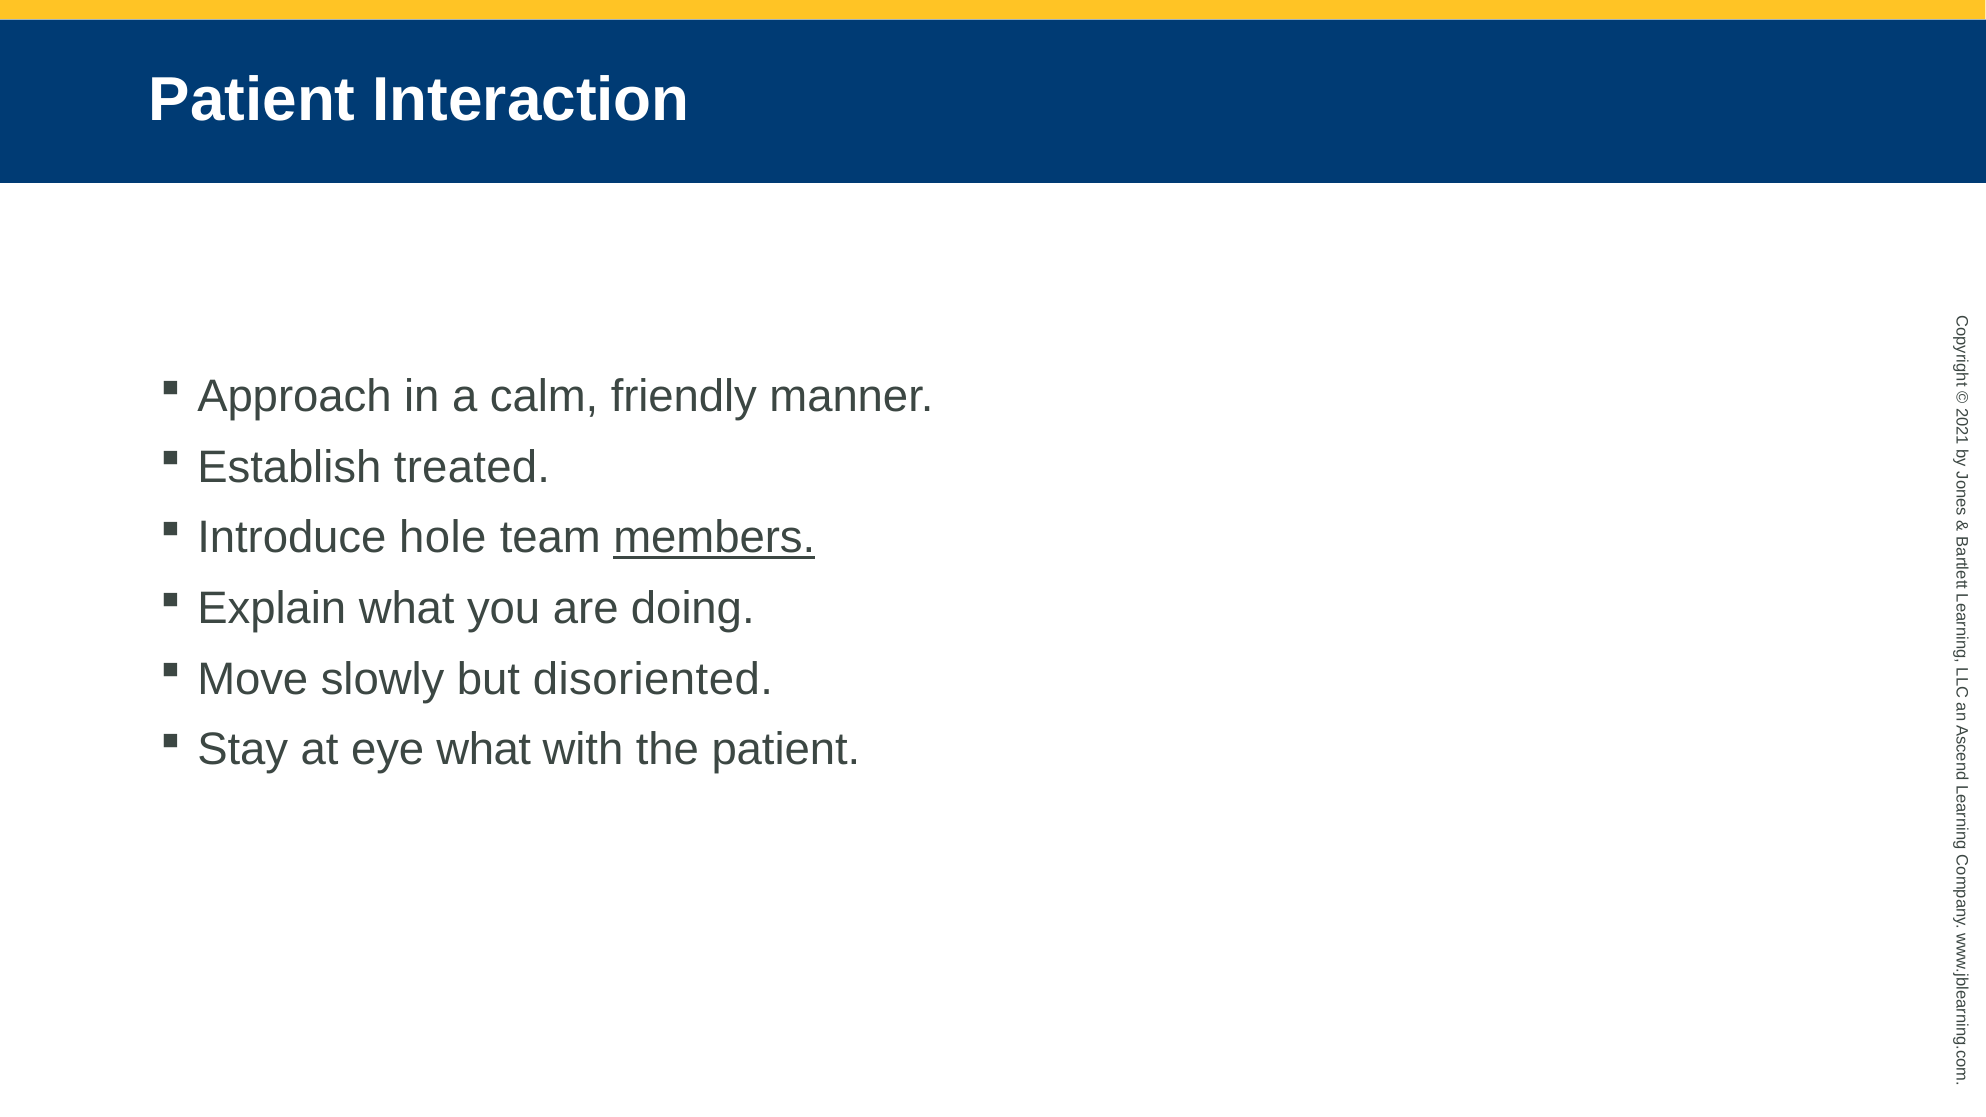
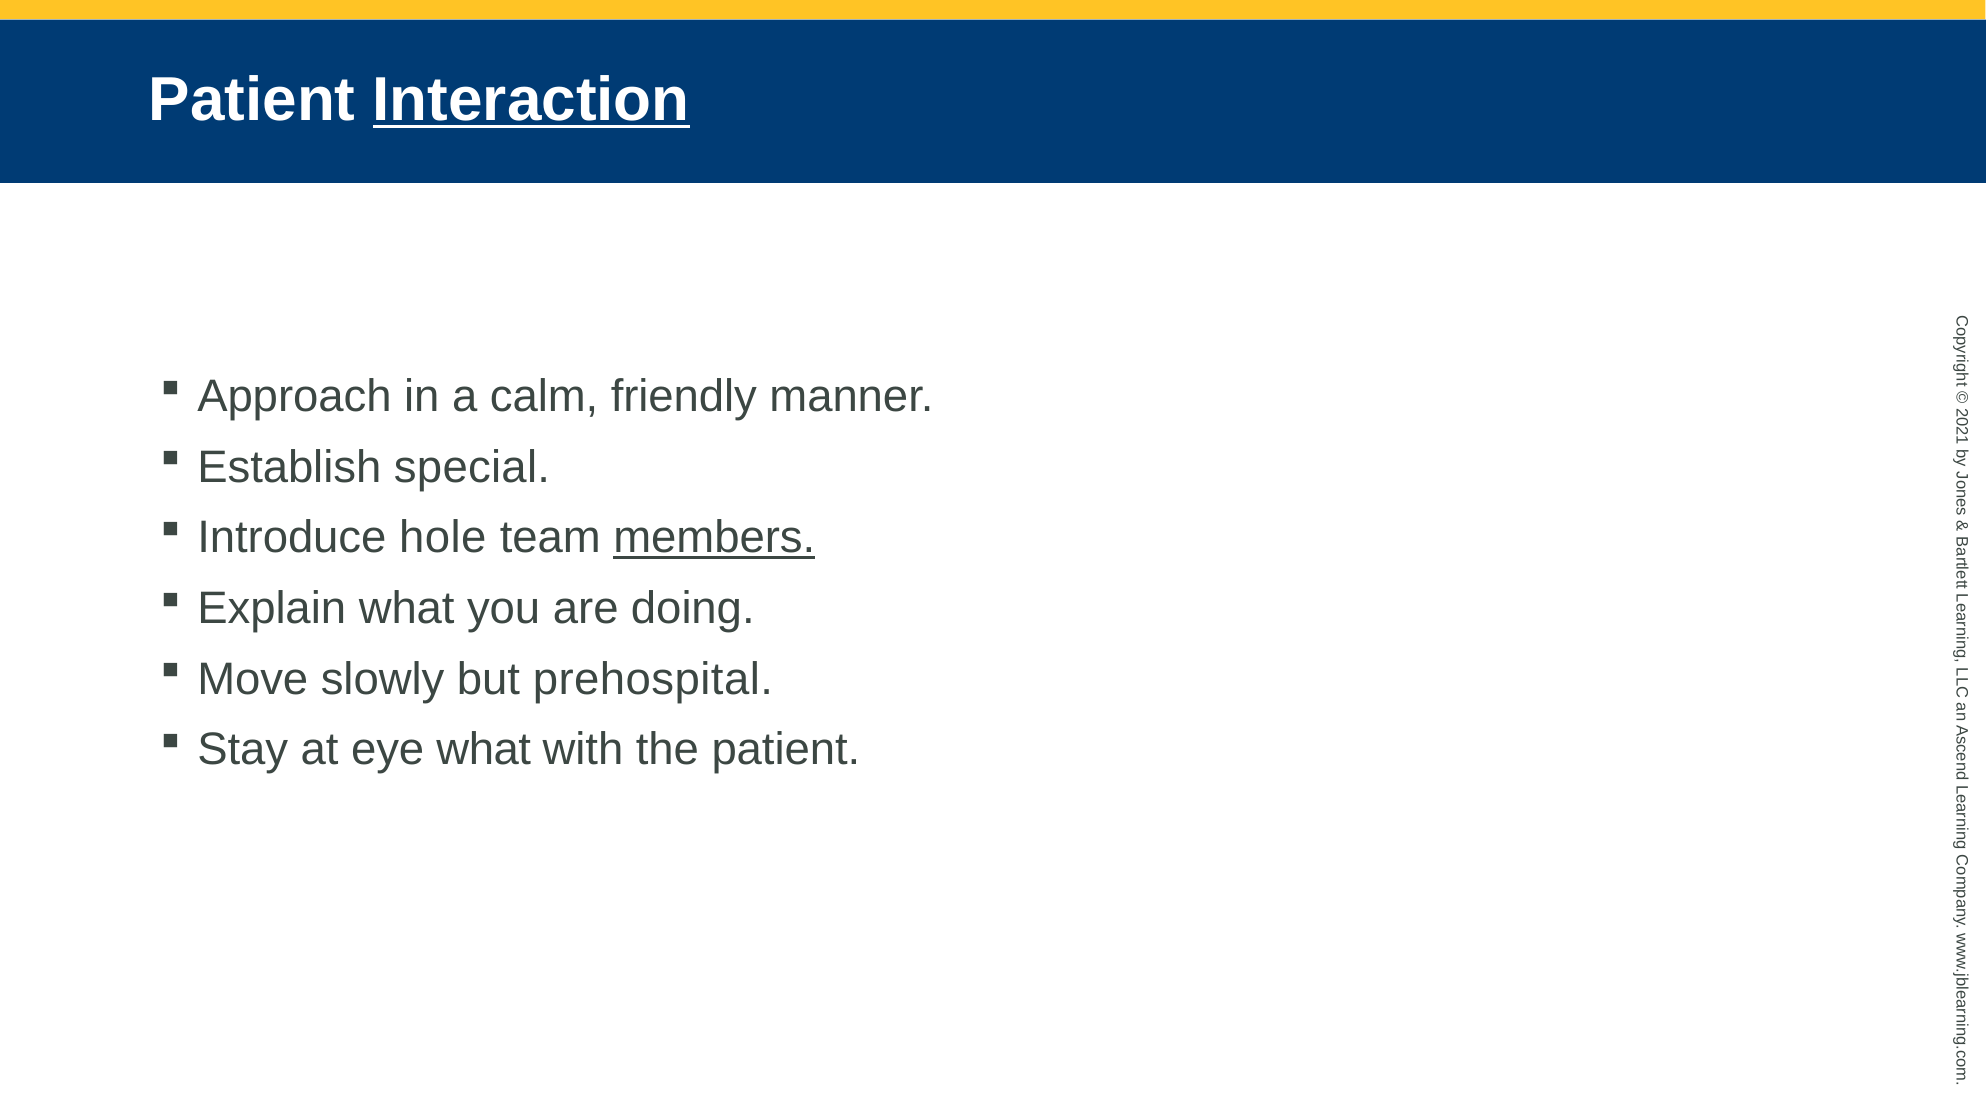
Interaction underline: none -> present (531, 100)
treated: treated -> special (472, 467)
disoriented: disoriented -> prehospital (653, 679)
